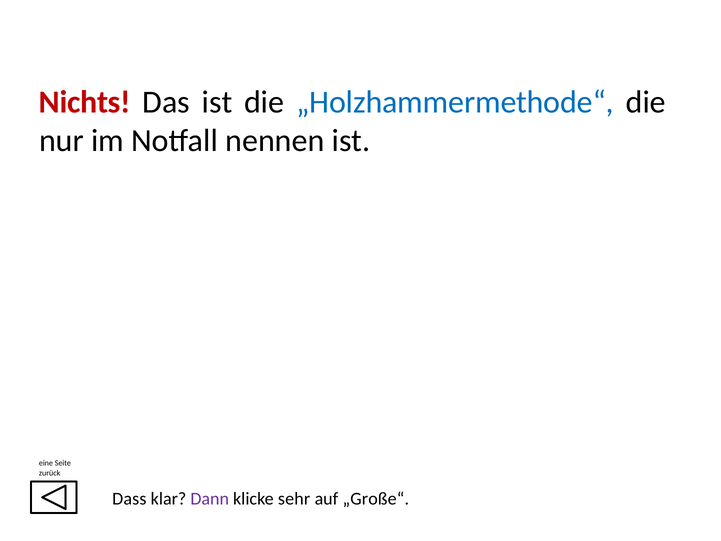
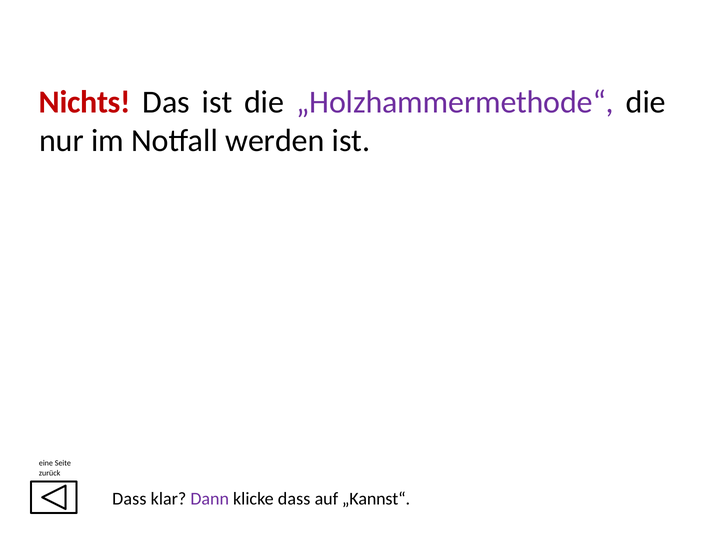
„Holzhammermethode“ colour: blue -> purple (455, 102)
nennen: nennen -> werden (275, 141)
klicke sehr: sehr -> dass (294, 498)
„Große“: „Große“ -> „Kannst“ (376, 498)
